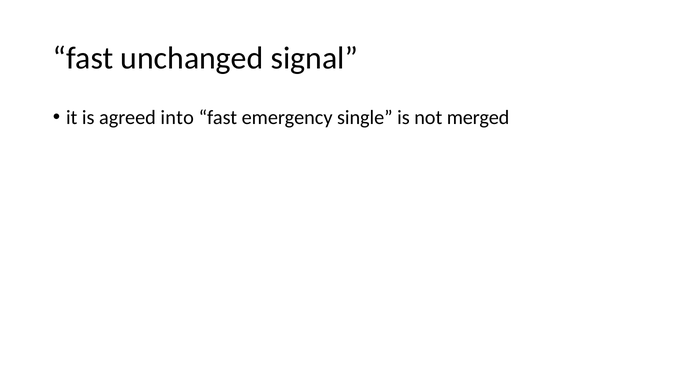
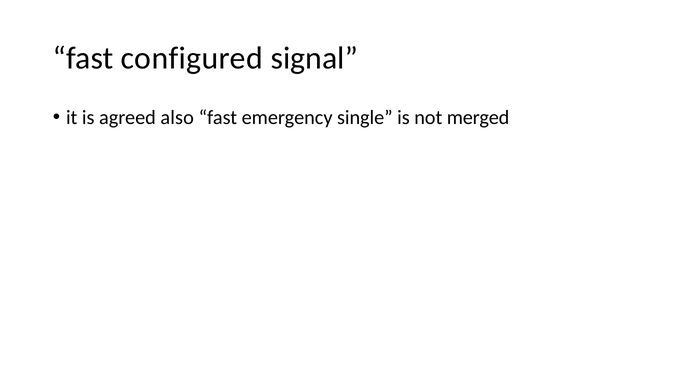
unchanged: unchanged -> configured (192, 58)
into: into -> also (177, 117)
